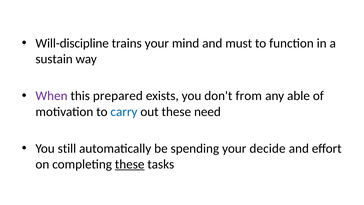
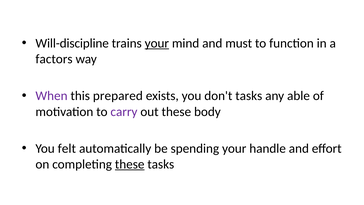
your underline: none -> present (157, 43)
sustain: sustain -> factors (54, 59)
don't from: from -> tasks (249, 96)
carry colour: blue -> purple (124, 112)
need: need -> body (207, 112)
still: still -> felt (67, 148)
decide: decide -> handle (268, 148)
